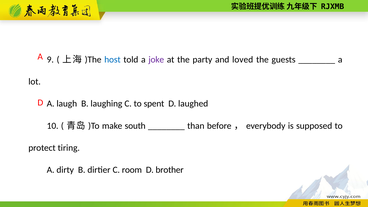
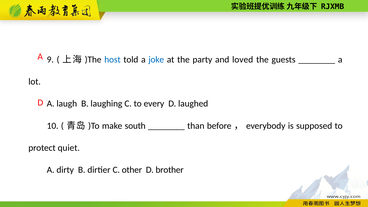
joke colour: purple -> blue (156, 59)
spent: spent -> every (154, 104)
tiring: tiring -> quiet (69, 148)
room: room -> other (132, 170)
